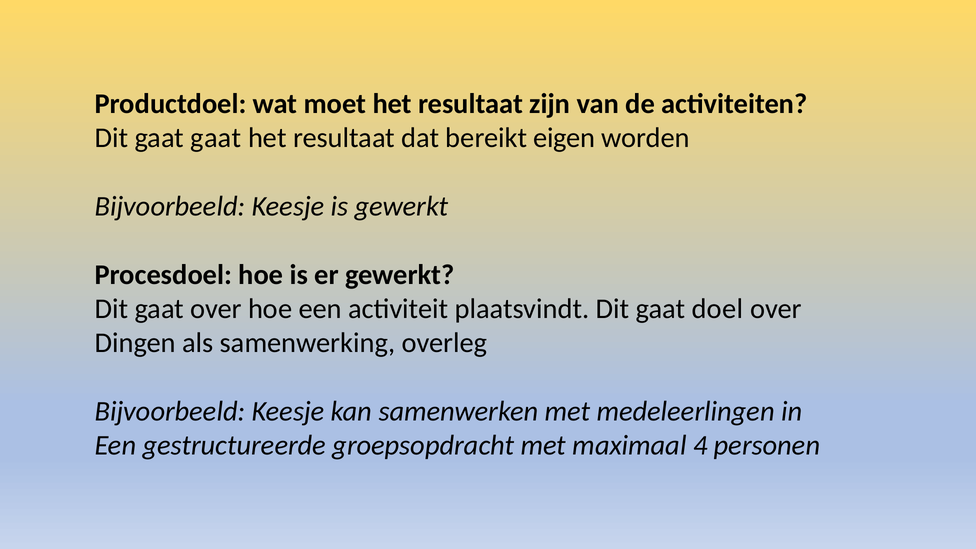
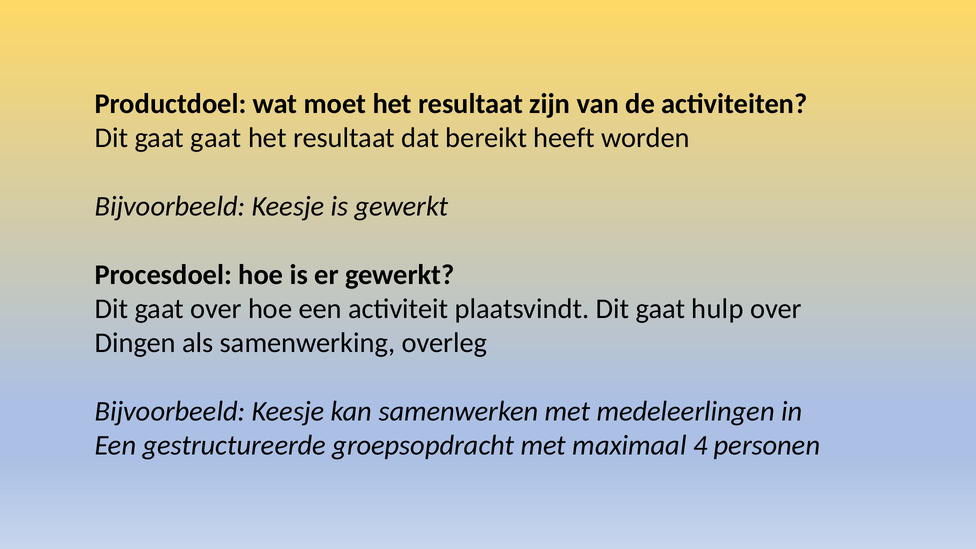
eigen: eigen -> heeft (564, 138)
doel: doel -> hulp (718, 309)
